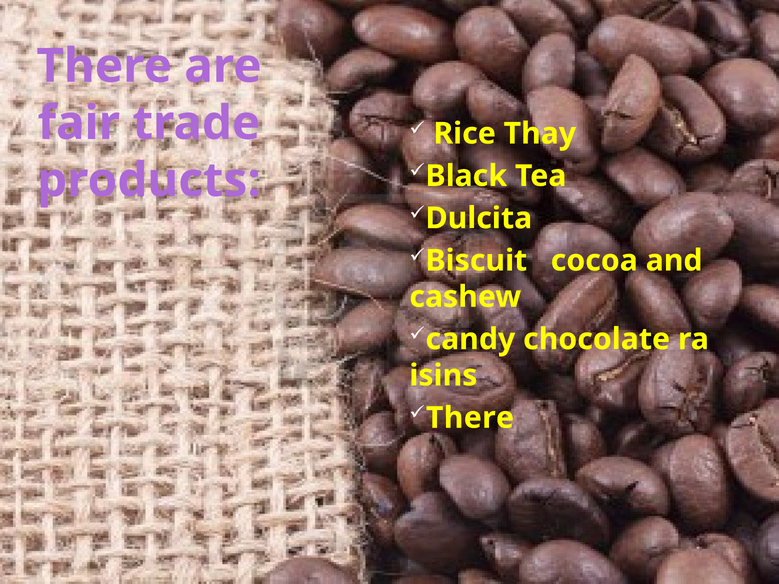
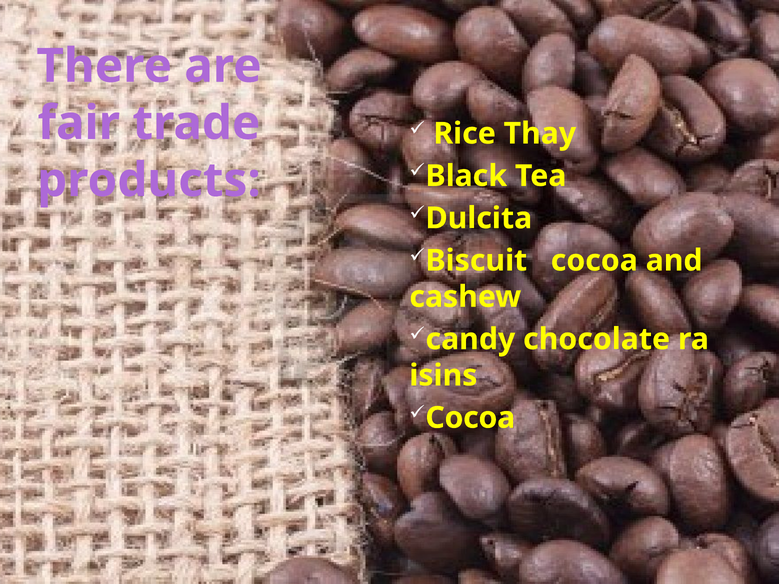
There: There -> Cocoa (470, 418)
